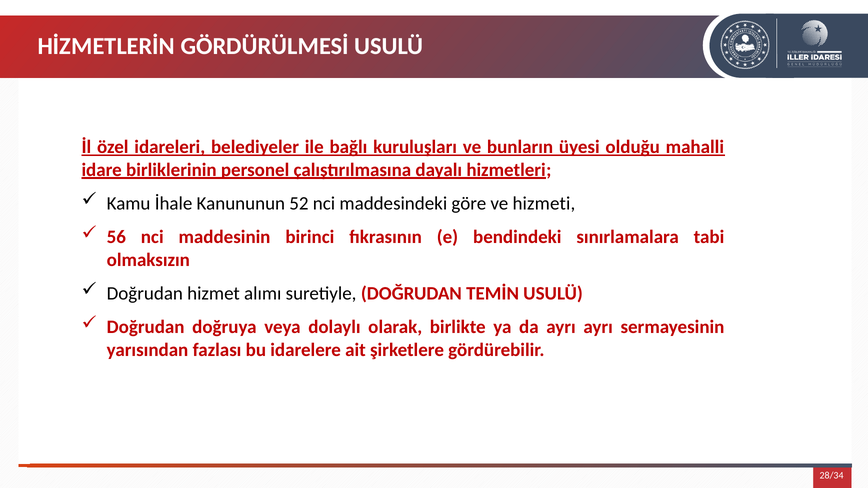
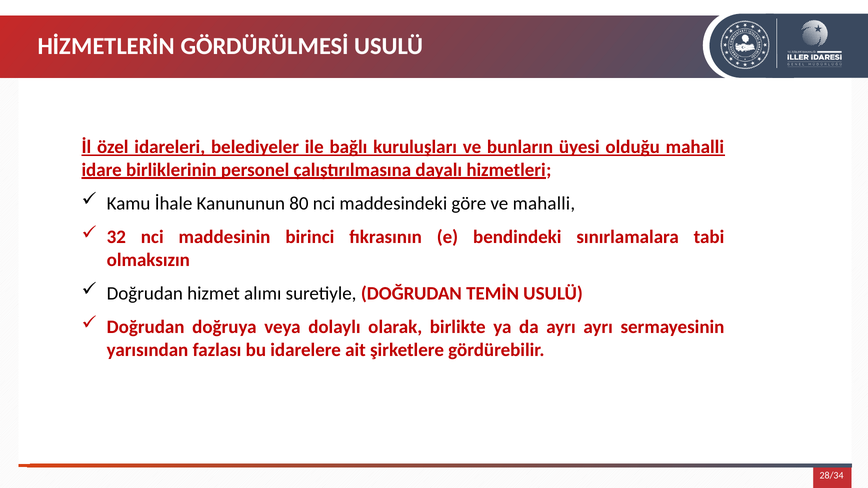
52: 52 -> 80 (299, 204)
ve hizmeti: hizmeti -> mahalli (544, 204)
56: 56 -> 32 (116, 237)
